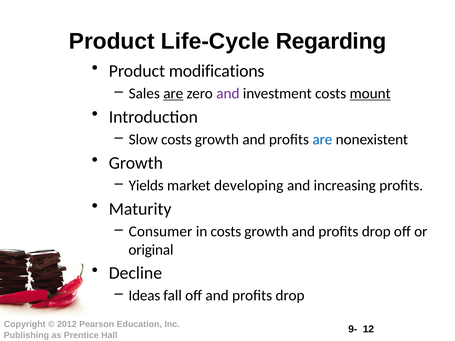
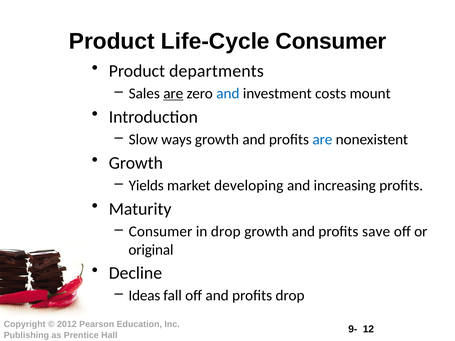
Life-Cycle Regarding: Regarding -> Consumer (331, 41)
modifications: modifications -> departments (216, 71)
and colour: purple -> blue (228, 94)
mount underline: present -> none (370, 94)
Slow costs: costs -> ways (176, 140)
in costs: costs -> drop (226, 232)
growth and profits drop: drop -> save (376, 232)
